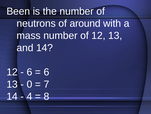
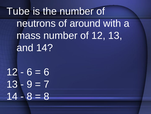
Been: Been -> Tube (18, 11)
0: 0 -> 9 (29, 84)
4: 4 -> 8 (29, 96)
